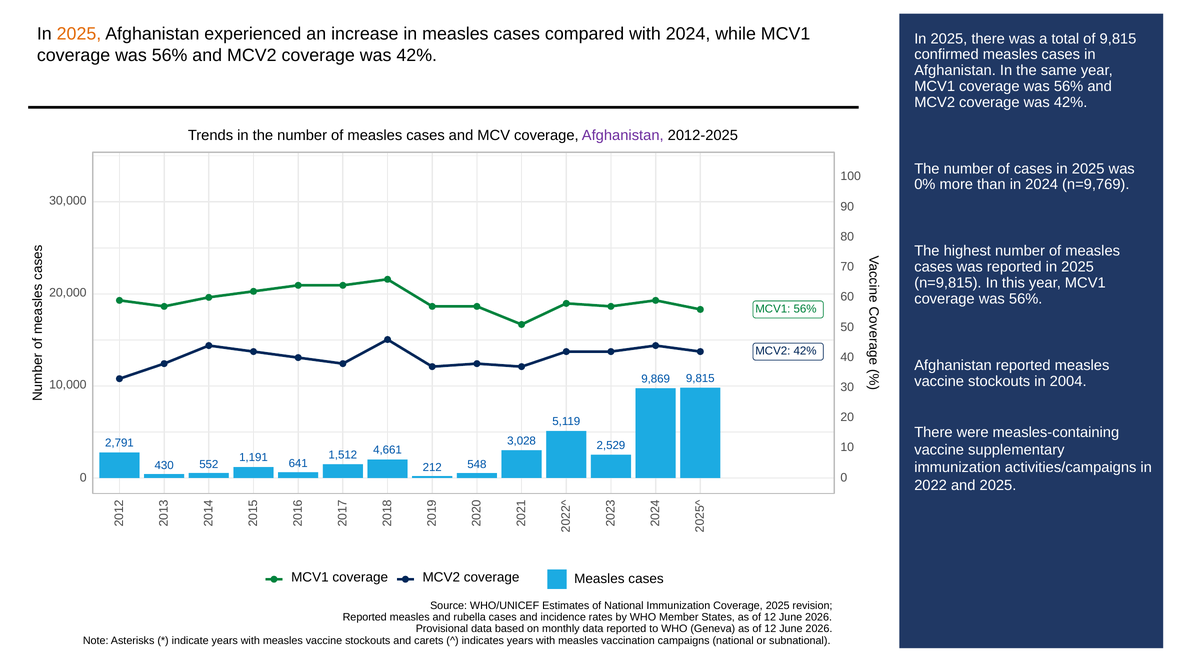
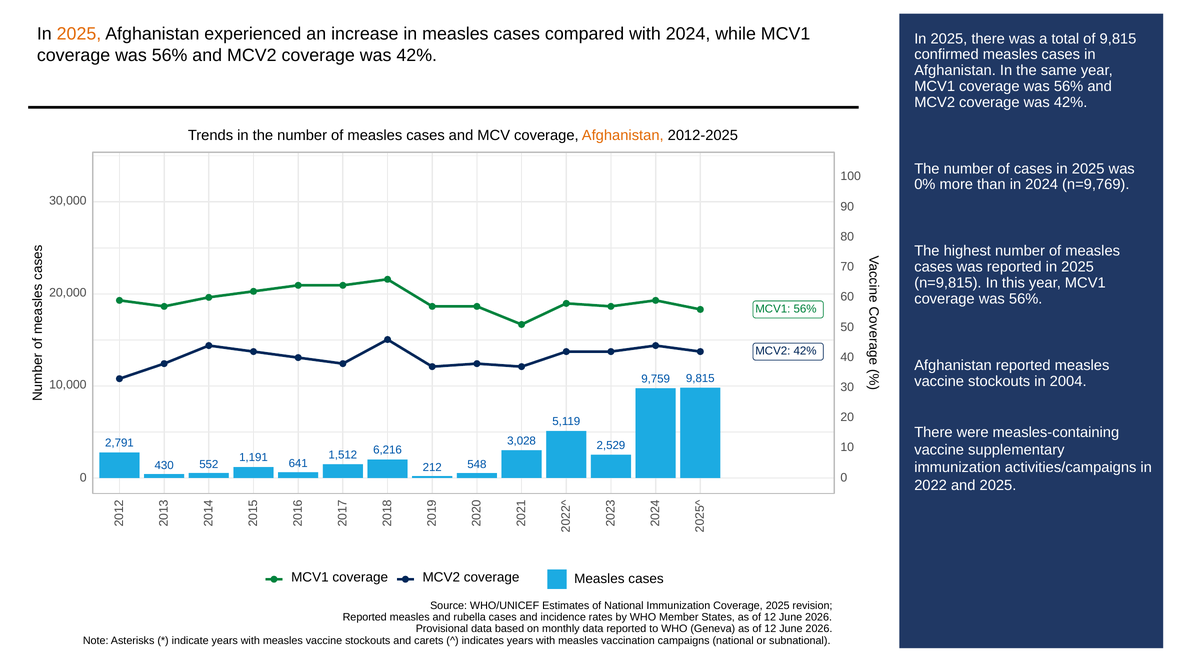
Afghanistan colour: purple -> orange (623, 135)
9,869: 9,869 -> 9,759 (656, 379)
4,661: 4,661 -> 6,216 (388, 451)
